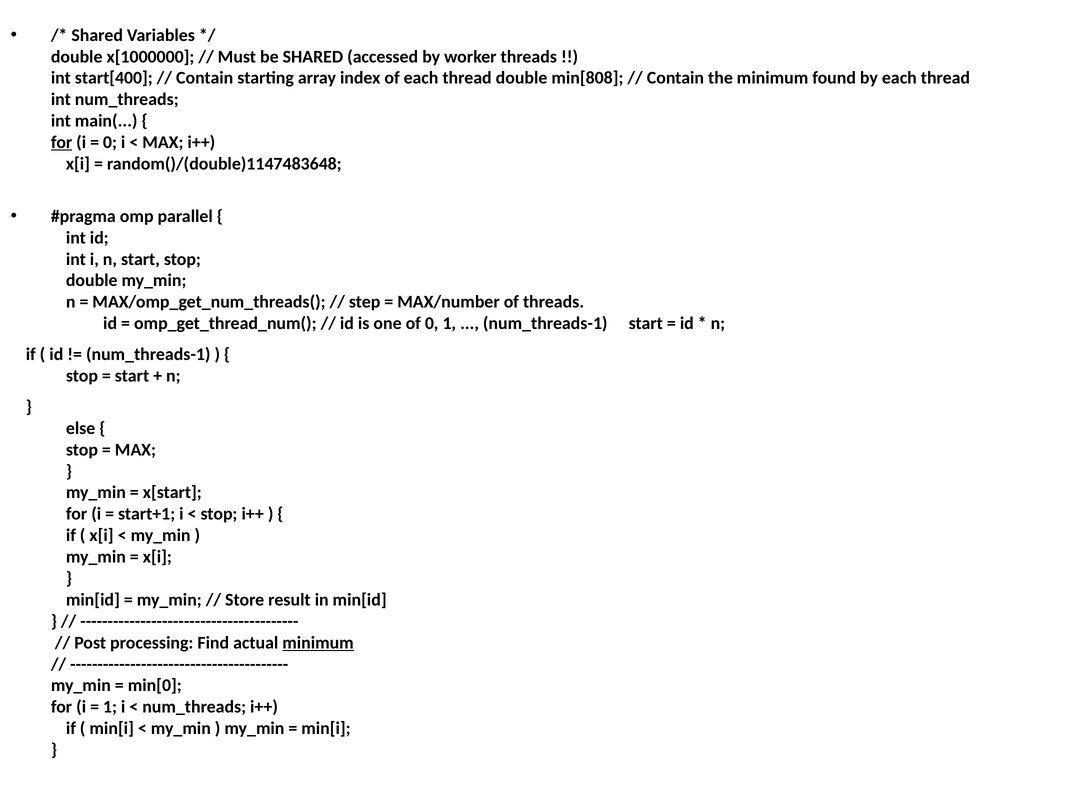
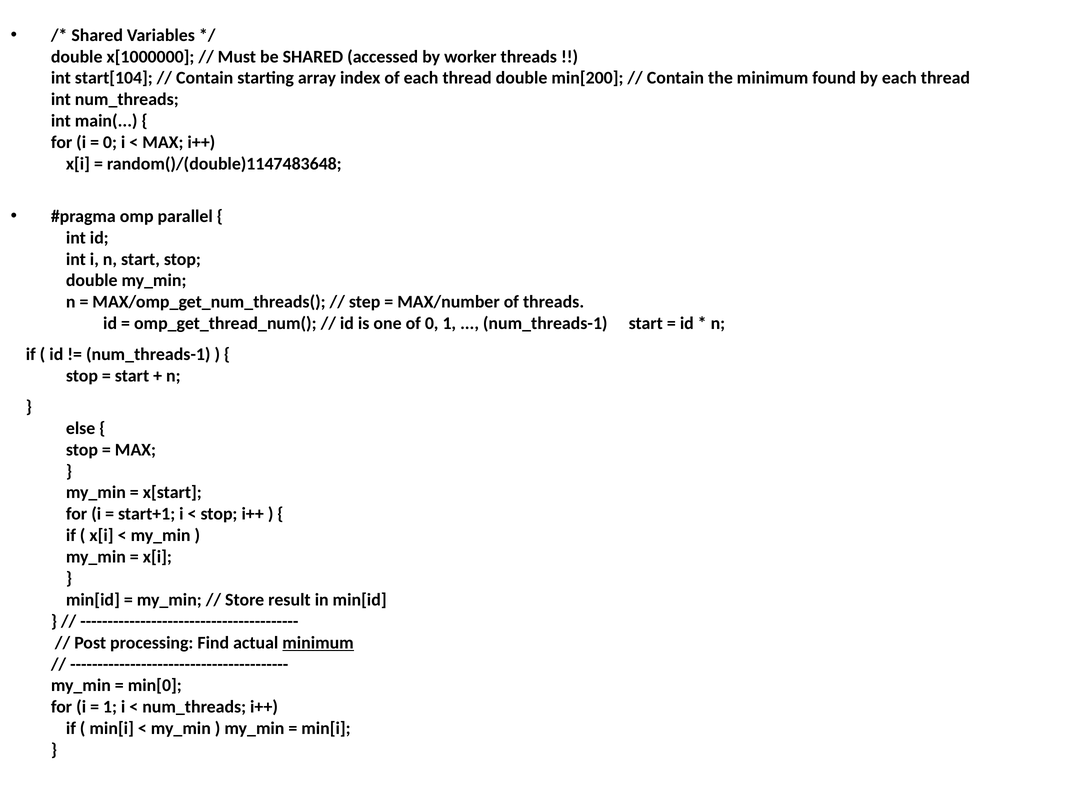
start[400: start[400 -> start[104 (114, 78)
min[808: min[808 -> min[200 (587, 78)
for underline: present -> none (62, 142)
